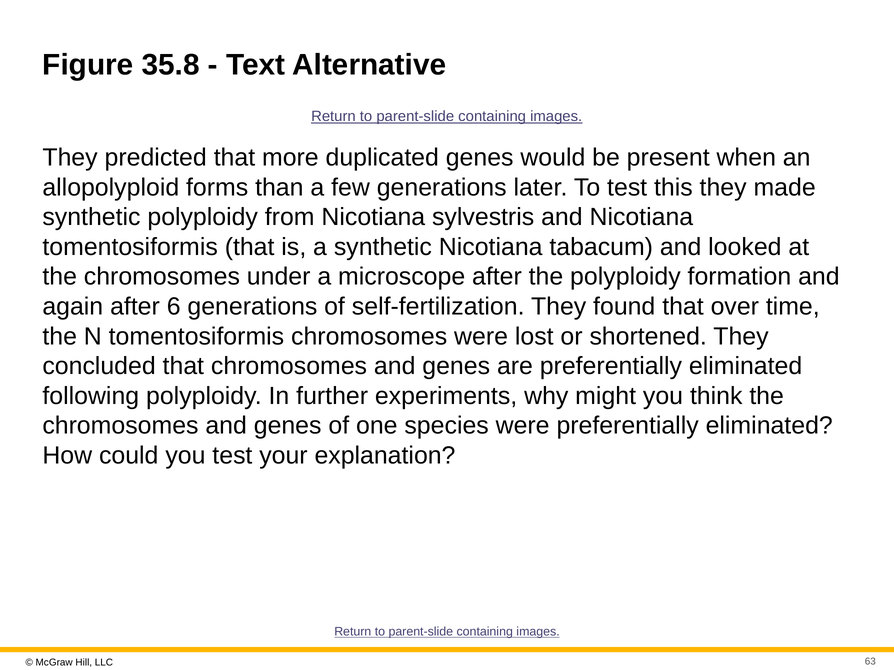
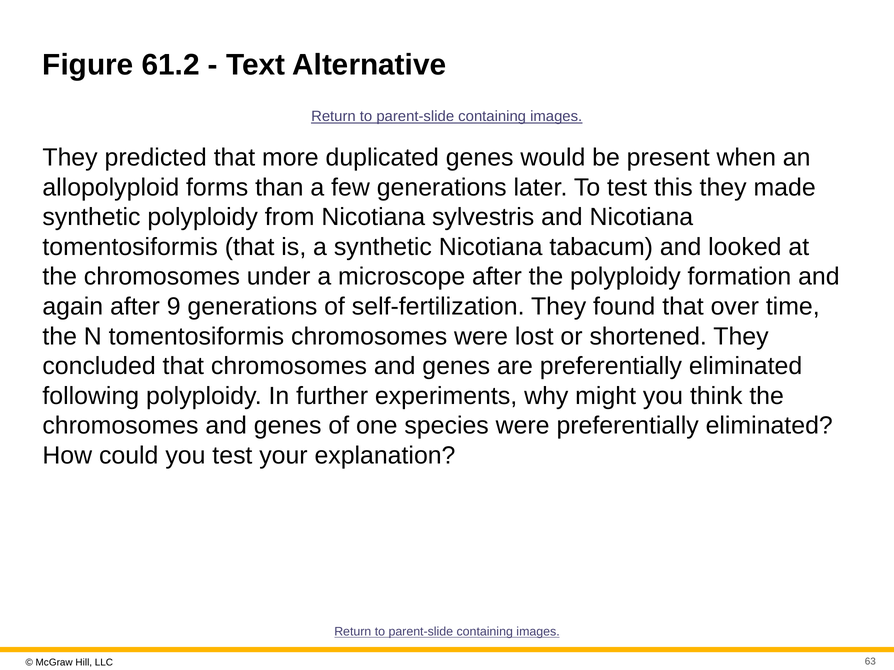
35.8: 35.8 -> 61.2 (171, 65)
6: 6 -> 9 (174, 307)
